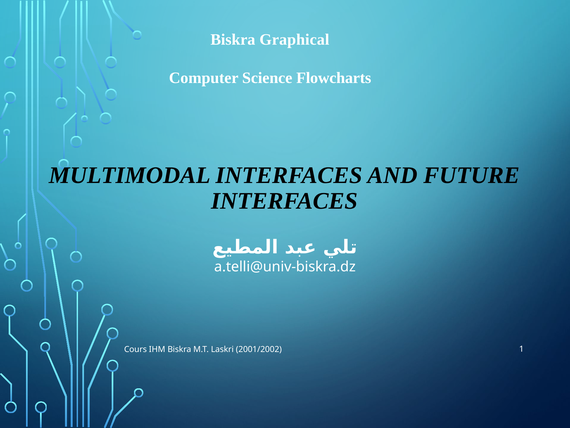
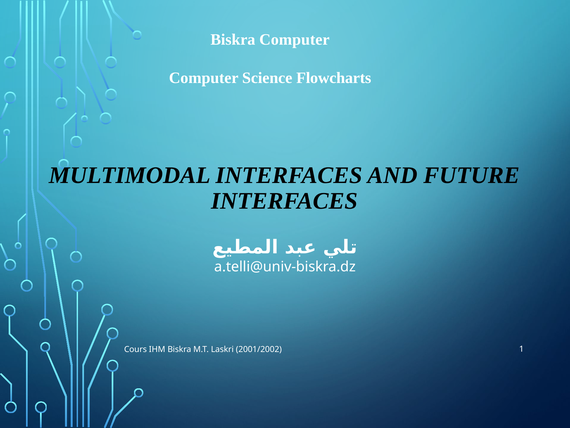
Biskra Graphical: Graphical -> Computer (294, 40)
